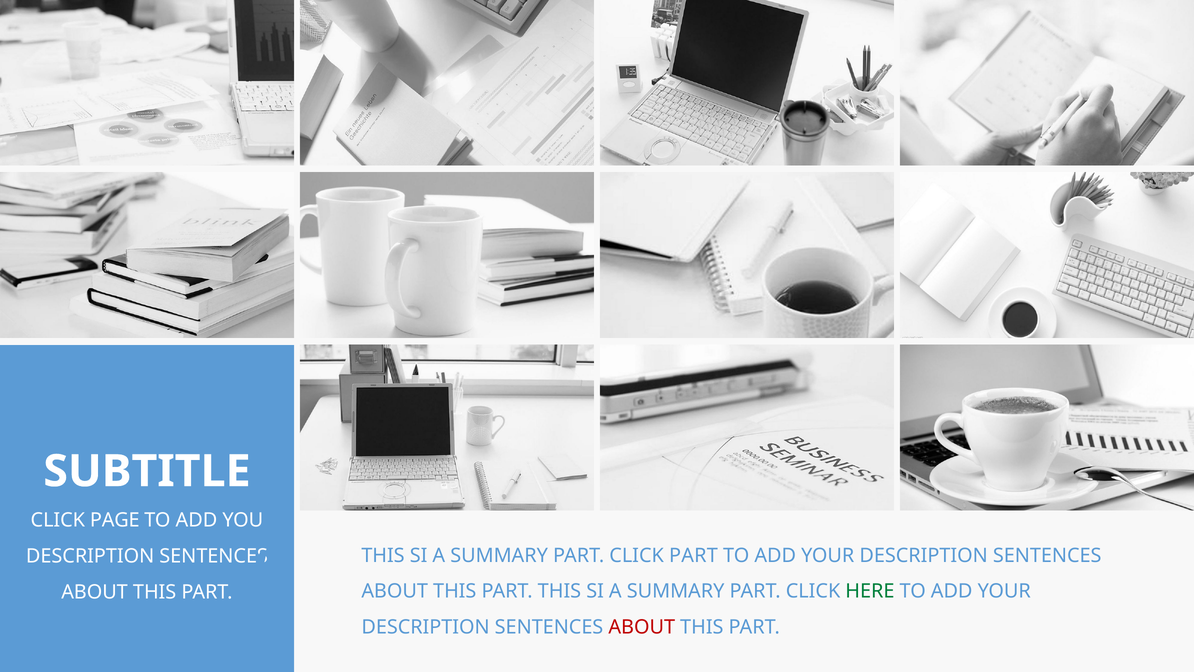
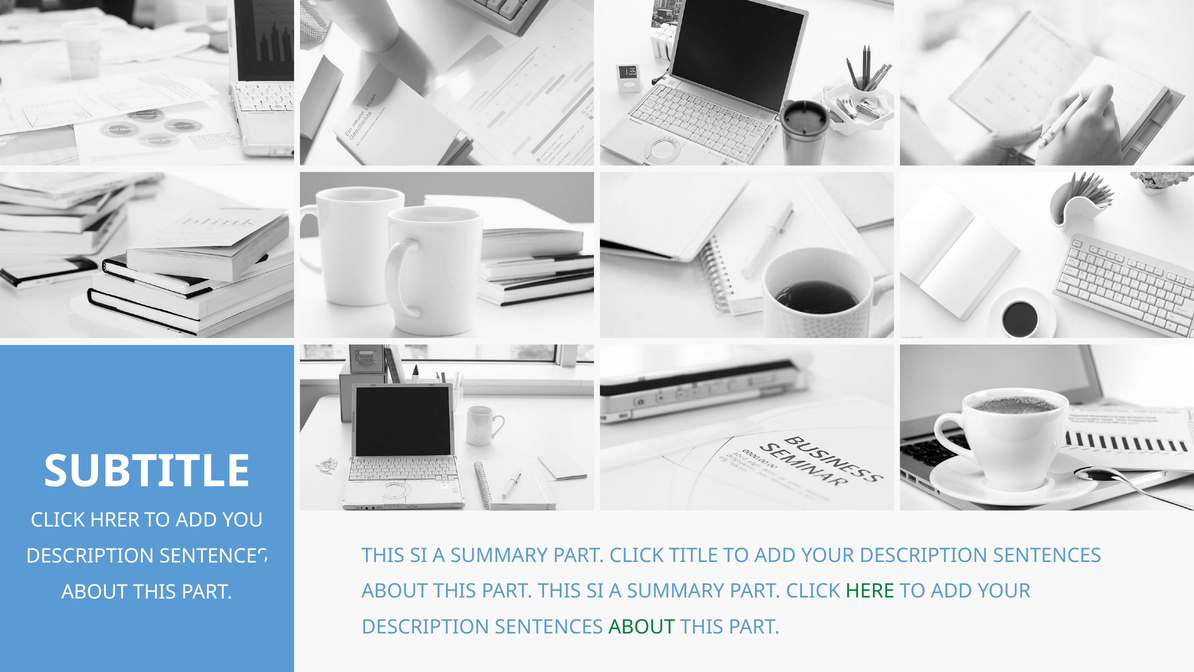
PAGE: PAGE -> HRER (115, 520)
CLICK PART: PART -> TITLE (694, 555)
ABOUT colour: red -> green (642, 627)
